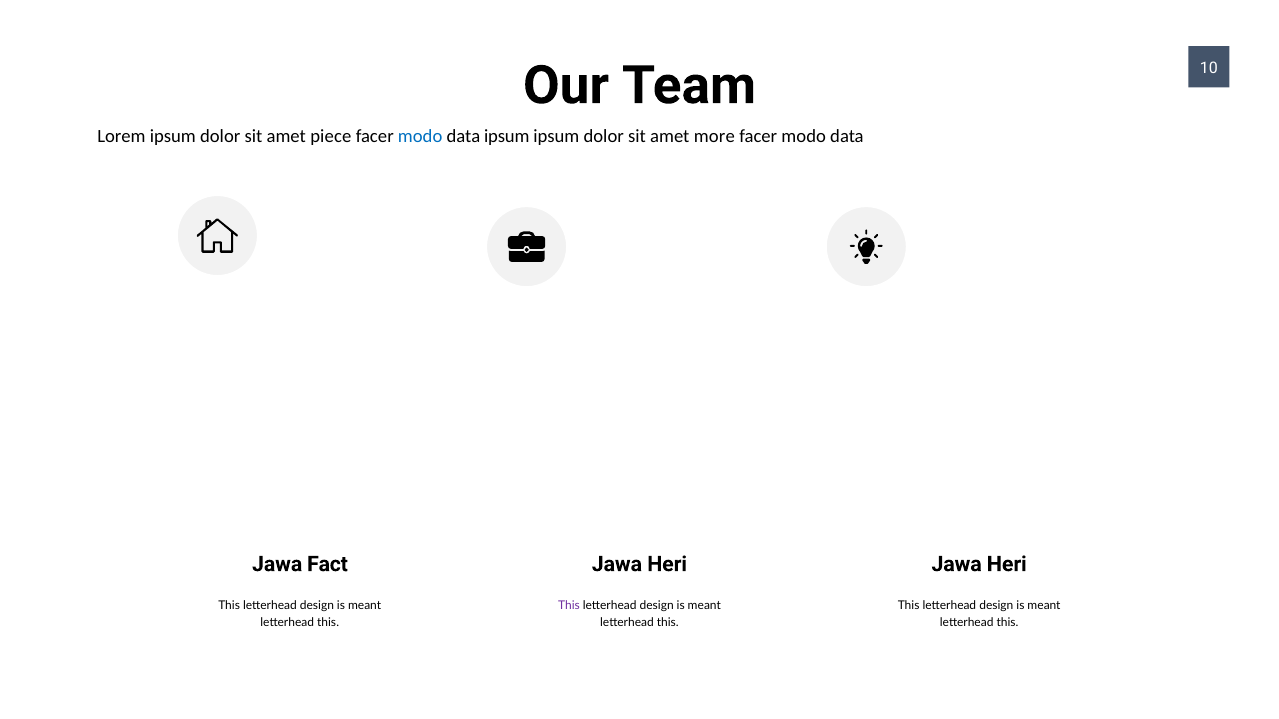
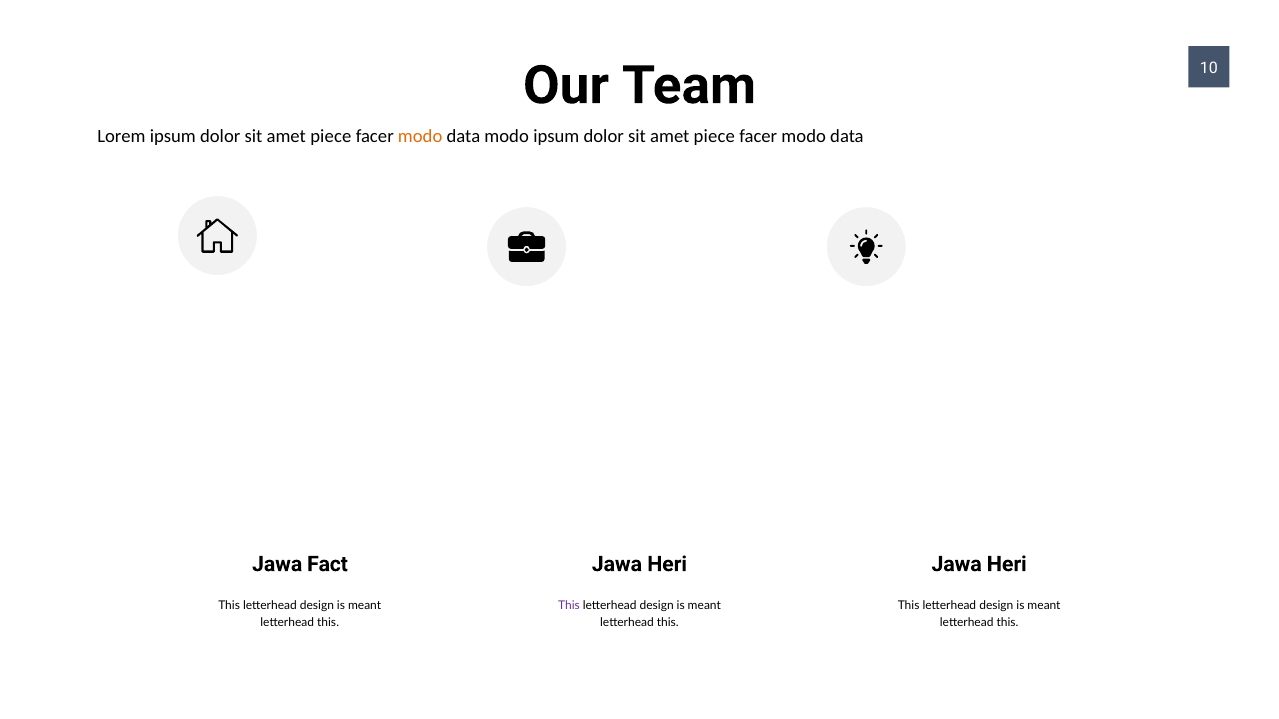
modo colour: blue -> orange (420, 136)
data ipsum: ipsum -> modo (507, 136)
more: more -> piece (714, 136)
